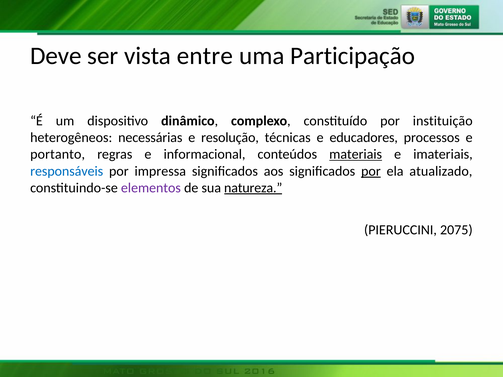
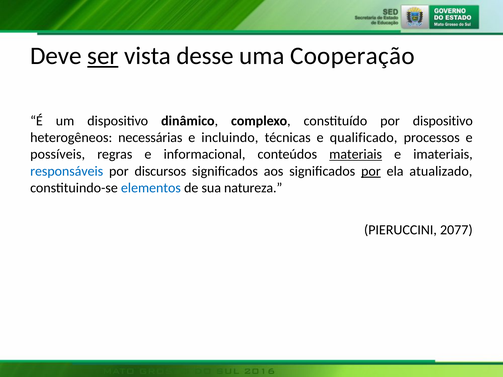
ser underline: none -> present (103, 56)
entre: entre -> desse (205, 56)
Participação: Participação -> Cooperação (352, 56)
por instituição: instituição -> dispositivo (443, 121)
resolução: resolução -> incluindo (230, 138)
educadores: educadores -> qualificado (364, 138)
portanto: portanto -> possíveis (58, 154)
impressa: impressa -> discursos (160, 171)
elementos colour: purple -> blue (151, 188)
natureza underline: present -> none (253, 188)
2075: 2075 -> 2077 (456, 230)
